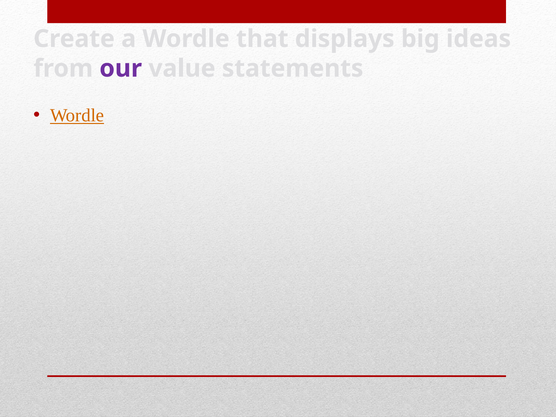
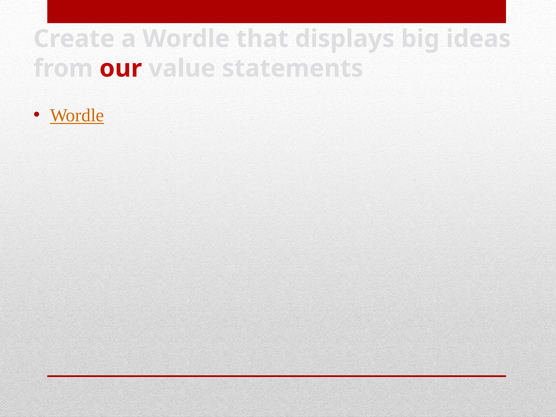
our colour: purple -> red (121, 68)
